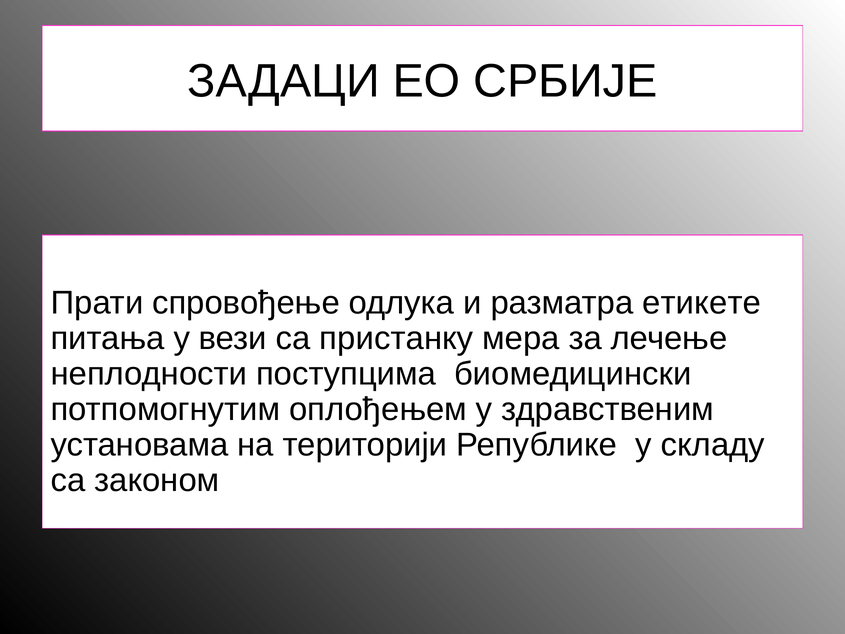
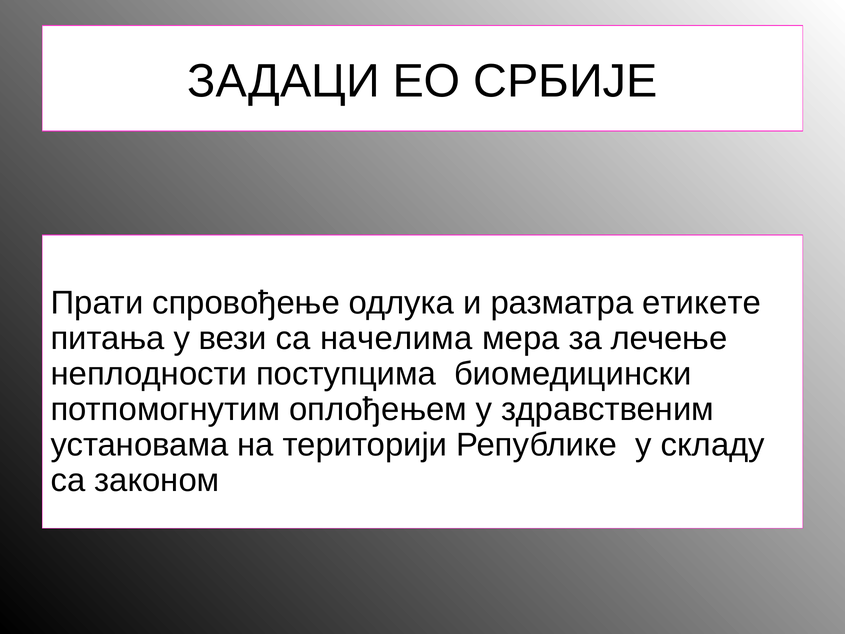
пристанку: пристанку -> начелима (396, 338)
